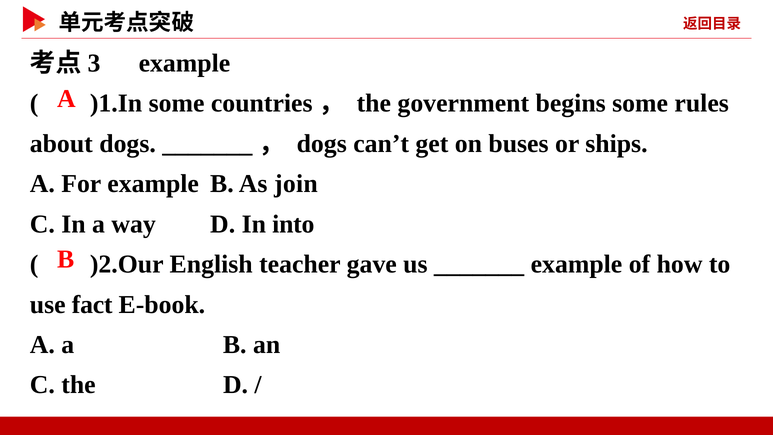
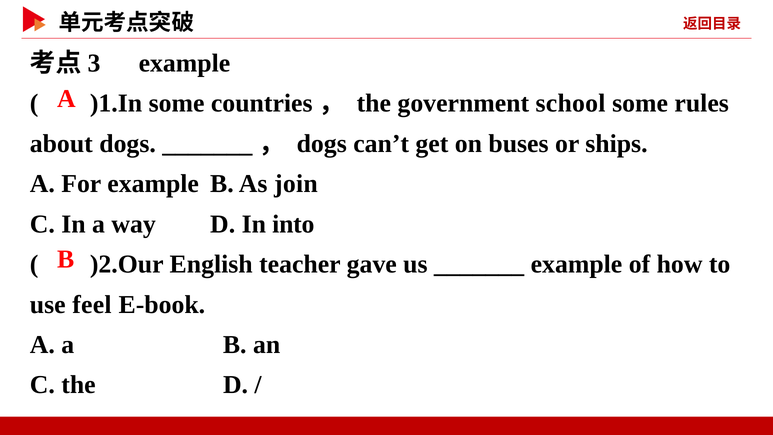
begins: begins -> school (571, 103)
fact: fact -> feel (92, 304)
